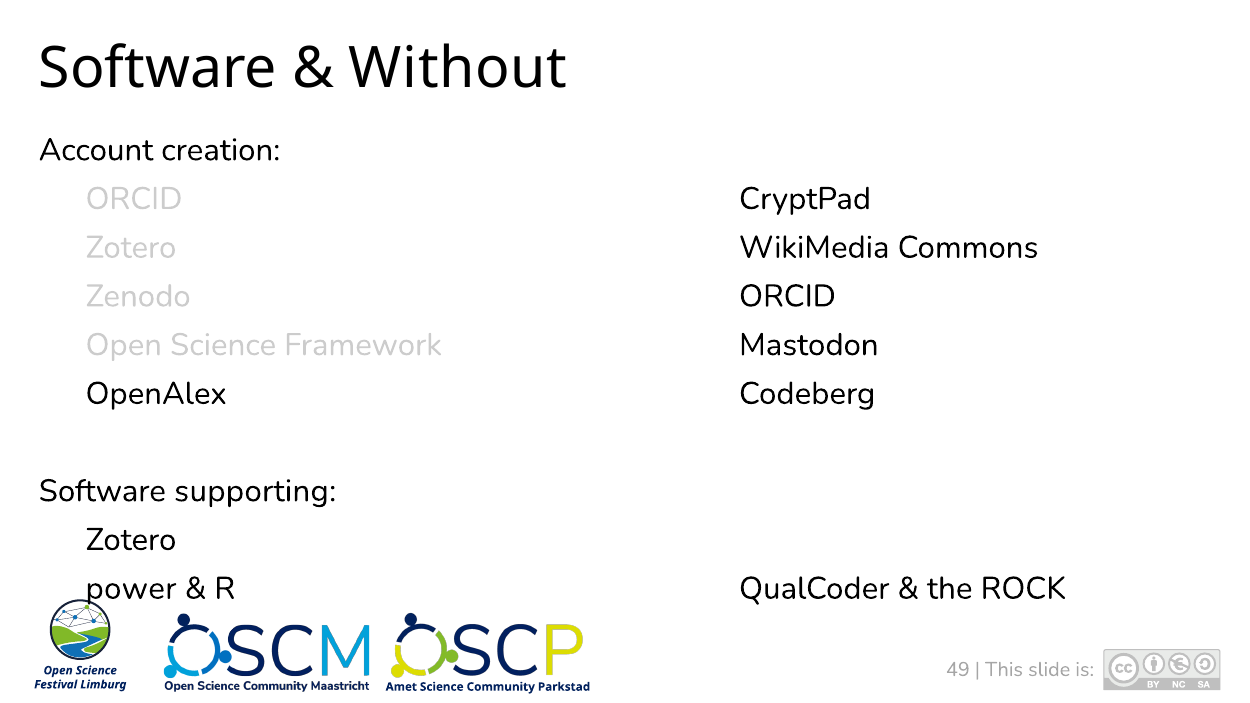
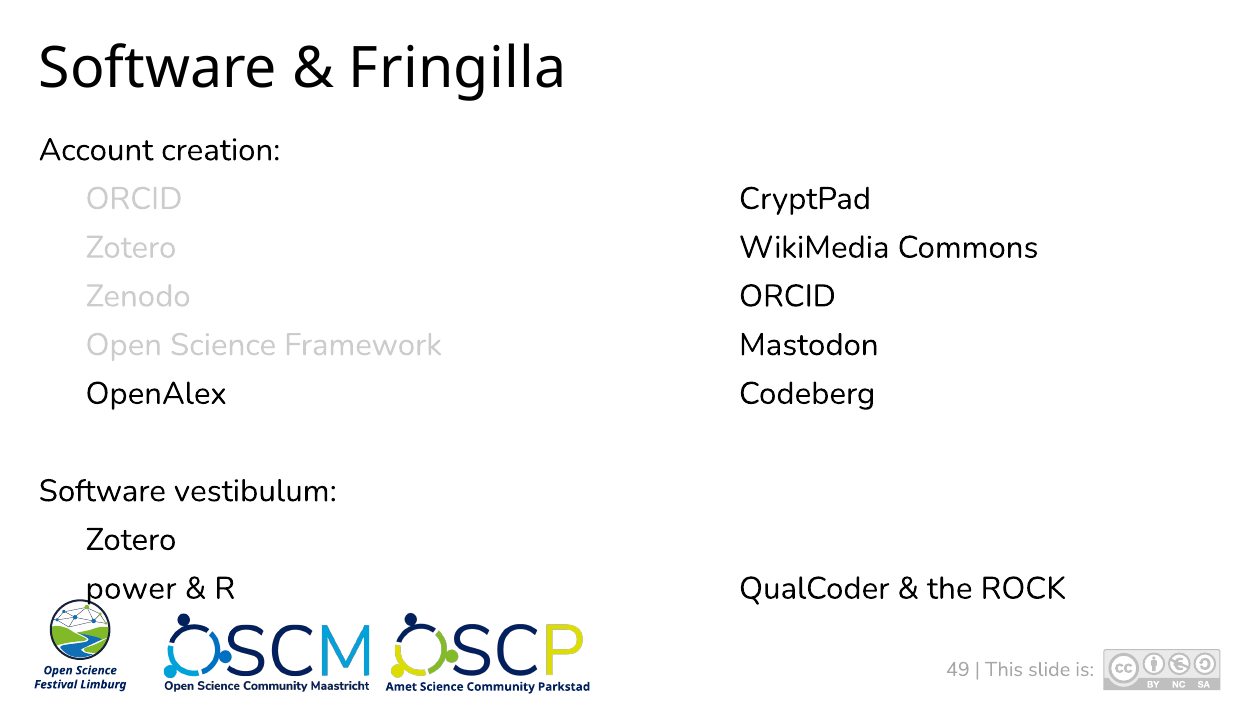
Without: Without -> Fringilla (458, 69)
supporting: supporting -> vestibulum (255, 491)
